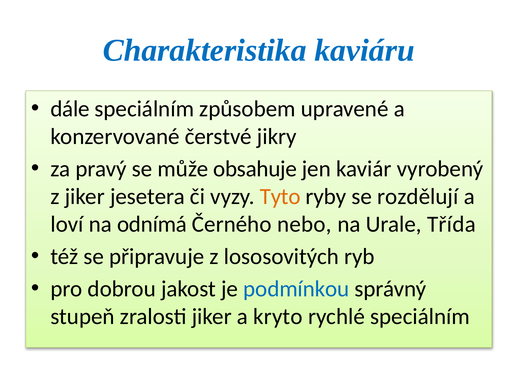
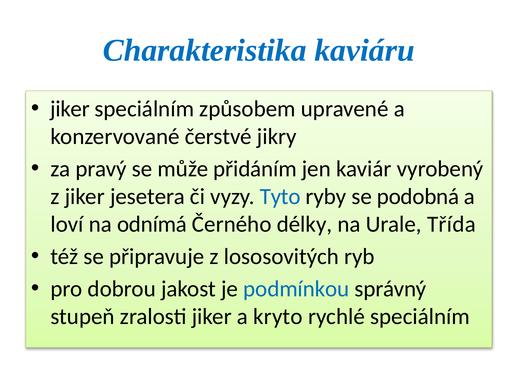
dále: dále -> jiker (70, 109)
obsahuje: obsahuje -> přidáním (255, 169)
Tyto colour: orange -> blue (280, 196)
rozdělují: rozdělují -> podobná (418, 196)
nebo: nebo -> délky (304, 224)
